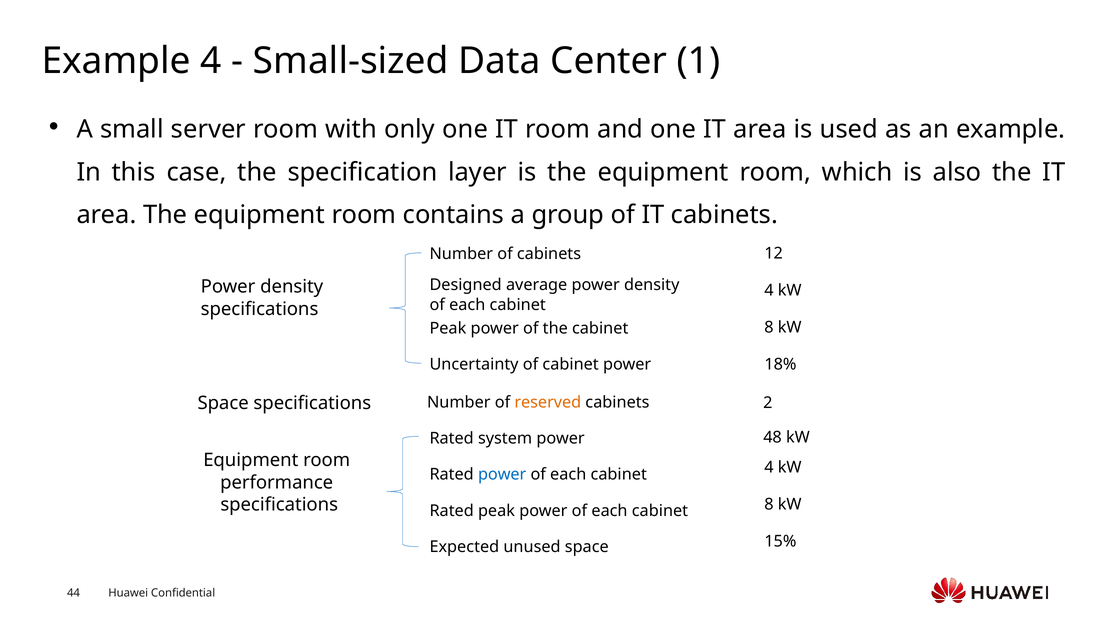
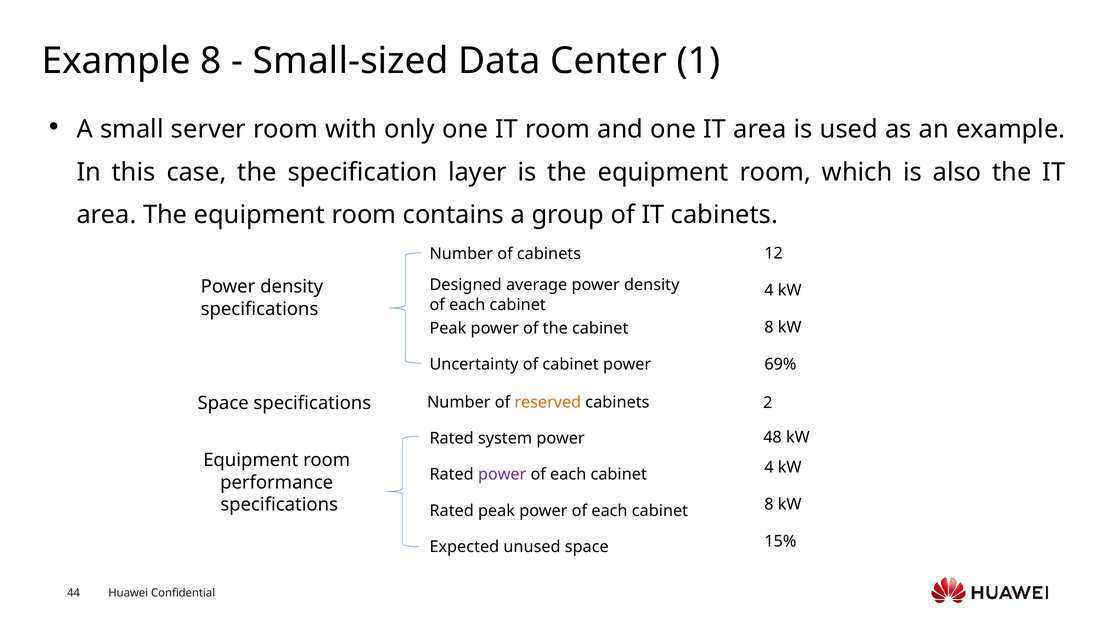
Example 4: 4 -> 8 (211, 61)
18%: 18% -> 69% (780, 364)
power colour: blue -> purple (502, 474)
